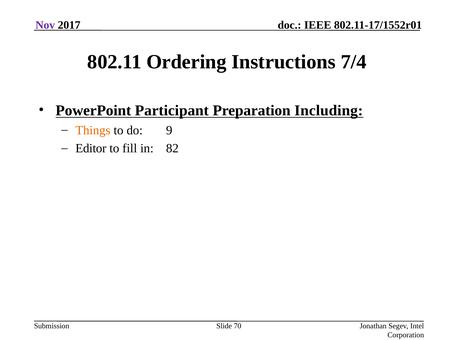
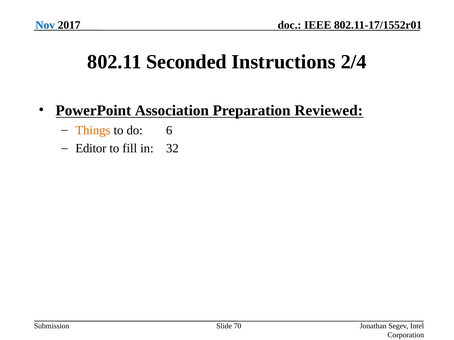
Nov colour: purple -> blue (45, 25)
Ordering: Ordering -> Seconded (186, 62)
7/4: 7/4 -> 2/4 (354, 62)
Participant: Participant -> Association (172, 111)
Including: Including -> Reviewed (329, 111)
9: 9 -> 6 (169, 130)
82: 82 -> 32 (172, 149)
